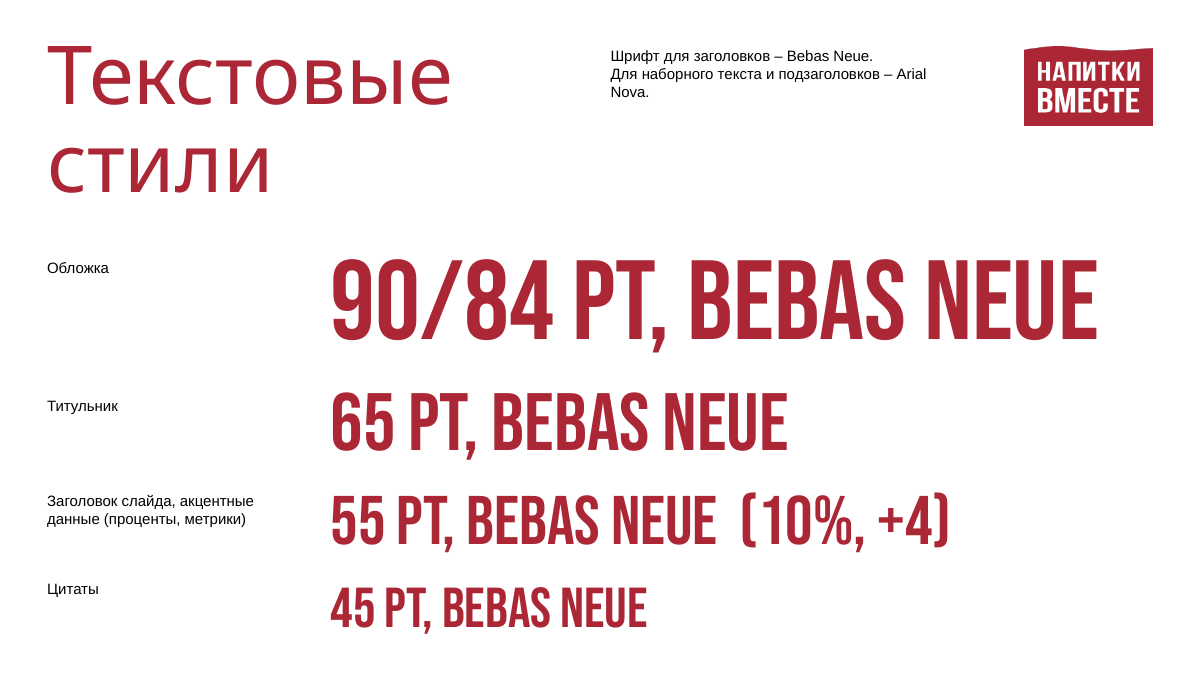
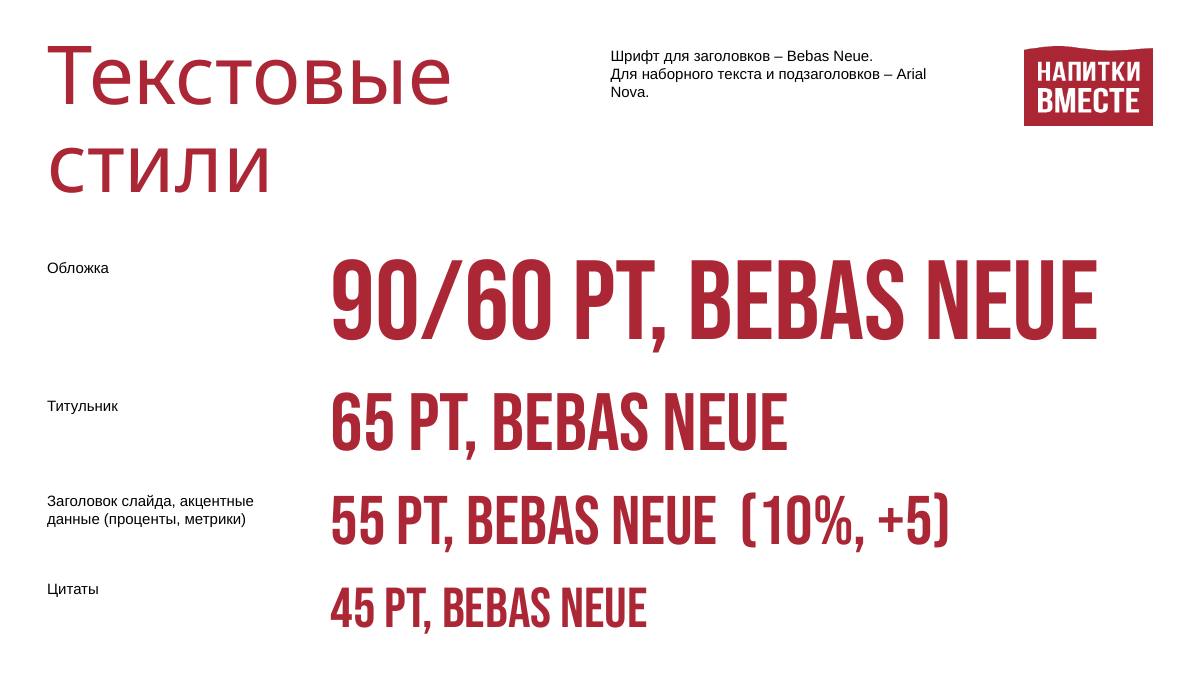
90/84: 90/84 -> 90/60 (442, 303)
+4: +4 -> +5 (915, 522)
